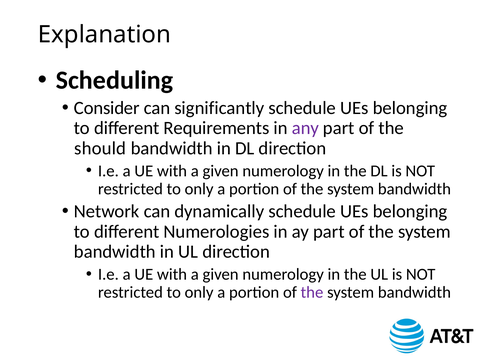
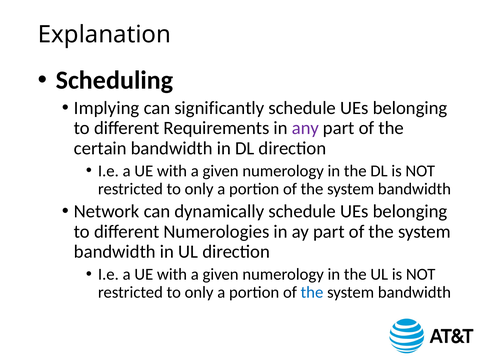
Consider: Consider -> Implying (107, 108)
should: should -> certain (100, 148)
the colour: purple -> blue (312, 292)
